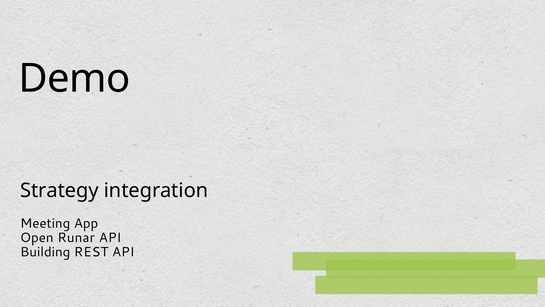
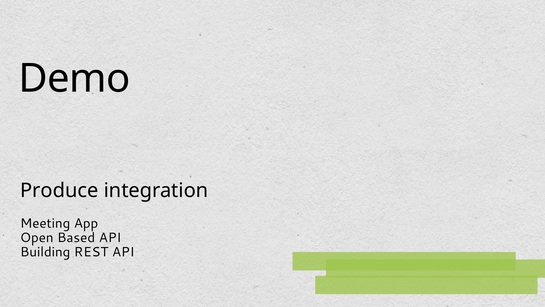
Strategy: Strategy -> Produce (59, 190)
Runar: Runar -> Based (76, 237)
